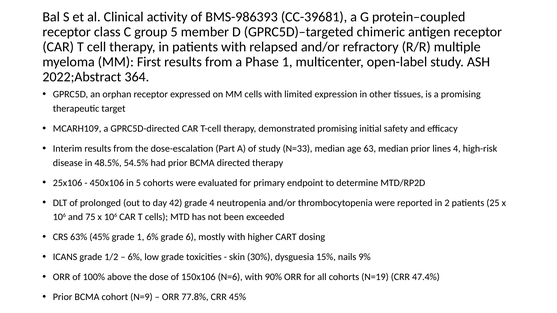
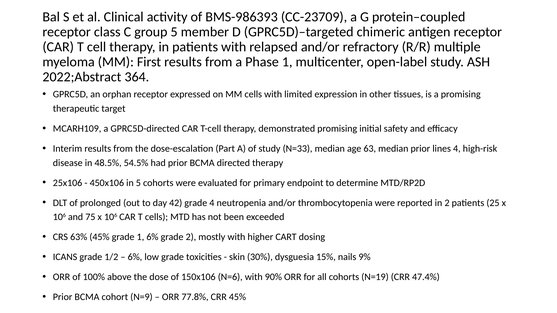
CC-39681: CC-39681 -> CC-23709 (314, 17)
grade 6: 6 -> 2 (191, 237)
